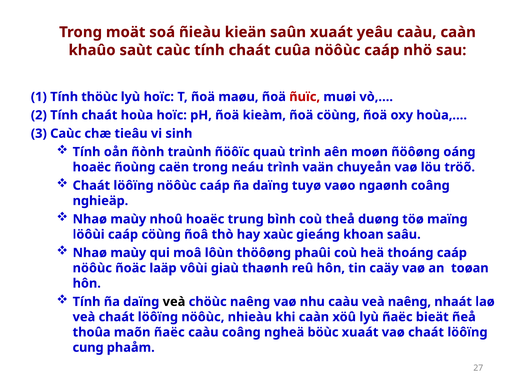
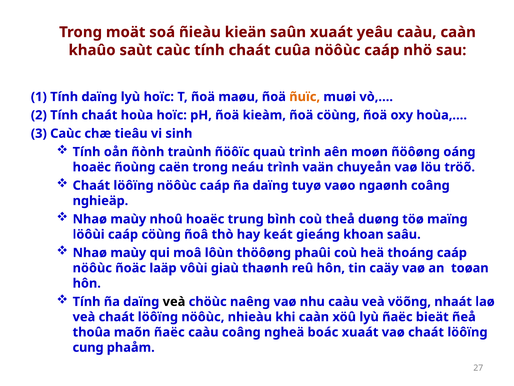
Tính thöùc: thöùc -> daïng (99, 97)
ñuïc colour: red -> orange (305, 97)
xaùc: xaùc -> keát (278, 234)
veà naêng: naêng -> vöõng (409, 301)
böùc: böùc -> boác (323, 332)
